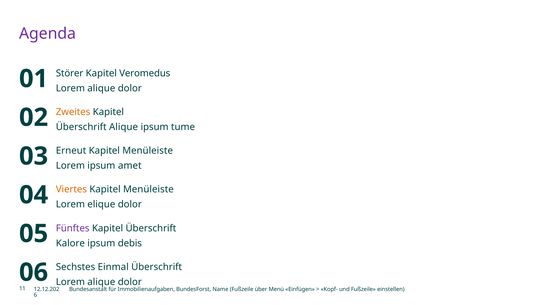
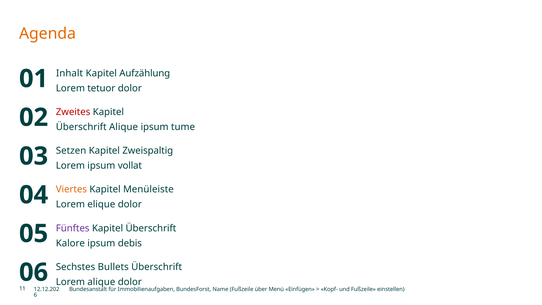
Agenda colour: purple -> orange (48, 34)
Störer: Störer -> Inhalt (70, 73)
Veromedus: Veromedus -> Aufzählung (145, 73)
alique: alique -> tetuor (101, 88)
Zweites colour: orange -> red (73, 112)
Erneut: Erneut -> Setzen (71, 151)
Menüleiste: Menüleiste -> Zweispaltig (148, 151)
amet: amet -> vollat (130, 166)
Einmal: Einmal -> Bullets (113, 267)
